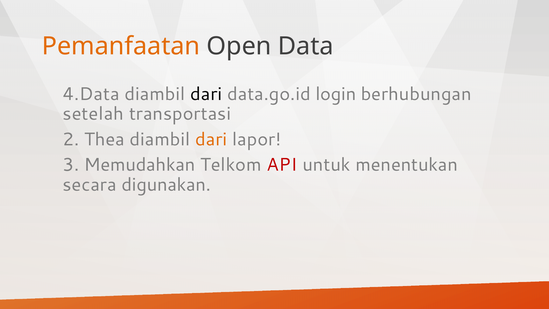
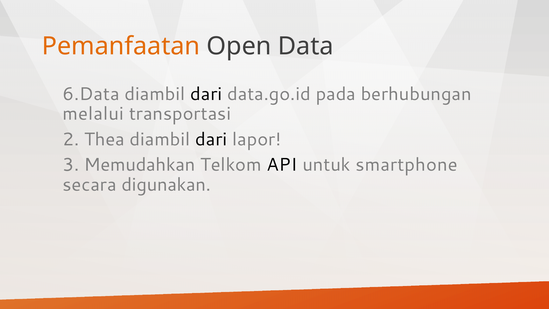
4.Data: 4.Data -> 6.Data (91, 94)
login: login -> pada (336, 94)
setelah: setelah -> melalui (93, 114)
dari colour: orange -> black (211, 139)
API colour: red -> black (282, 165)
menentukan: menentukan -> smartphone (407, 165)
